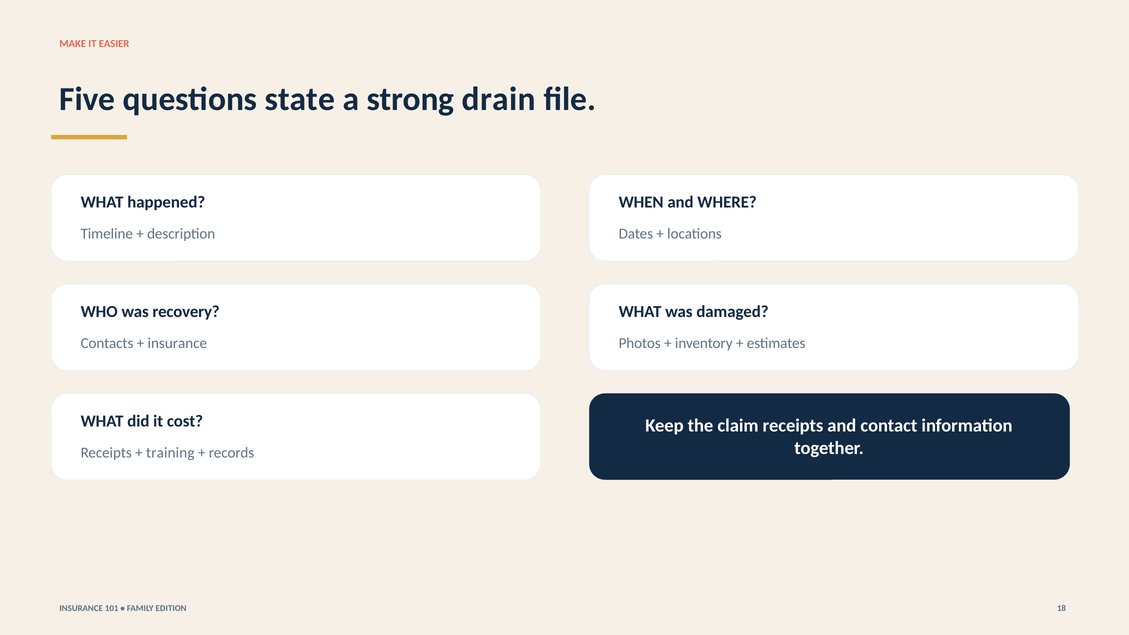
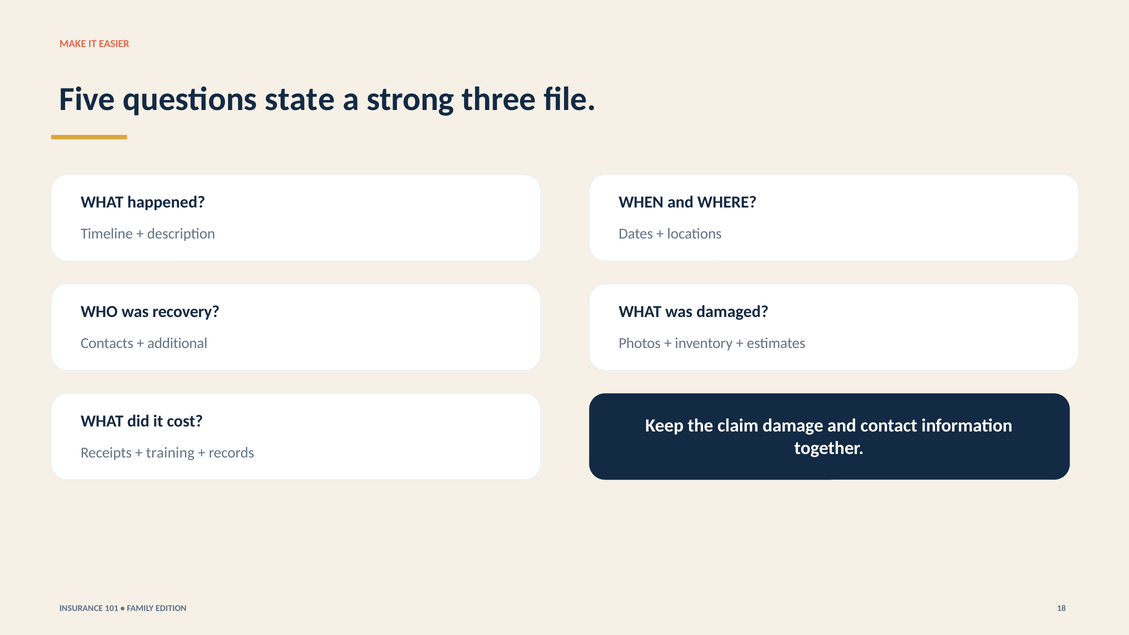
drain: drain -> three (499, 99)
insurance: insurance -> additional (177, 343)
claim receipts: receipts -> damage (793, 426)
